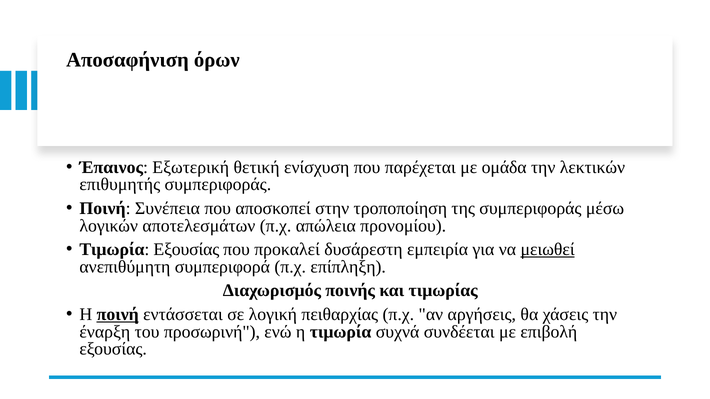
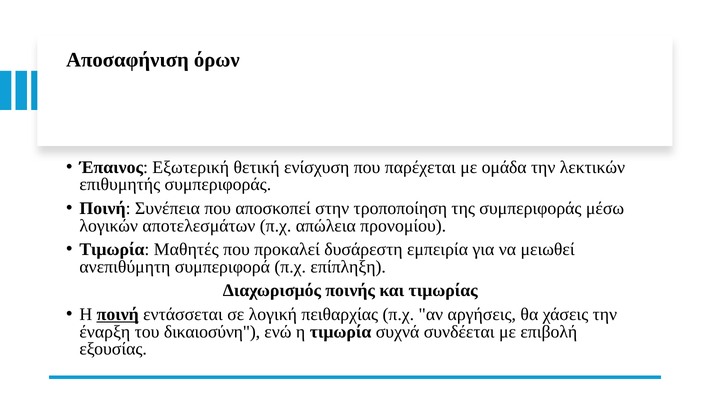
Τιμωρία Εξουσίας: Εξουσίας -> Μαθητές (186, 250)
μειωθεί underline: present -> none (548, 250)
προσωρινή: προσωρινή -> δικαιοσύνη (212, 332)
